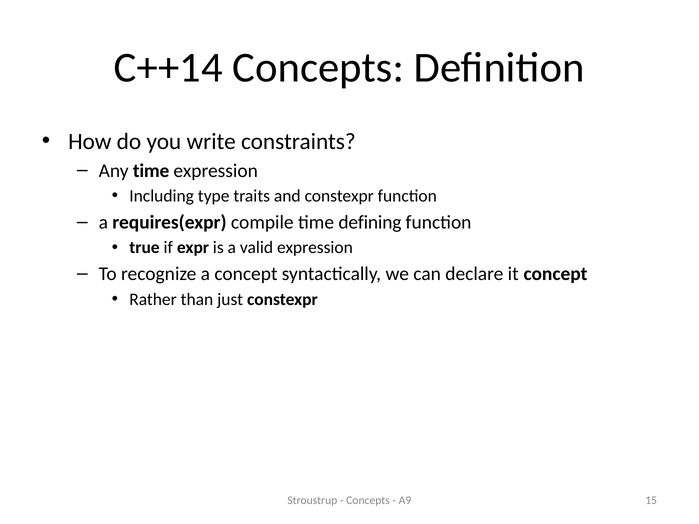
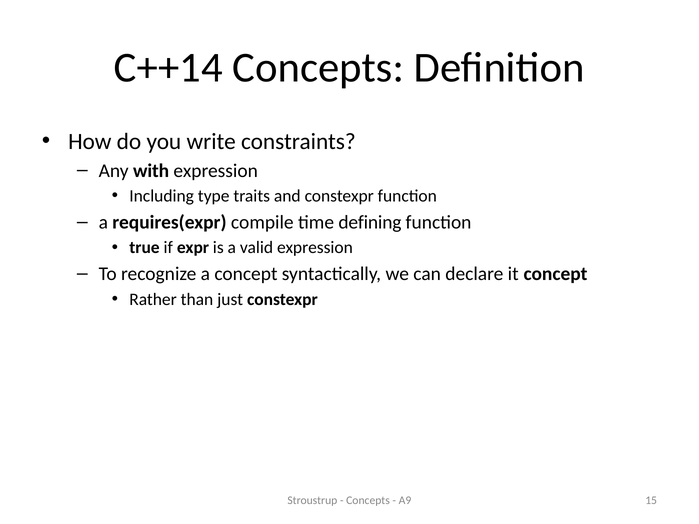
Any time: time -> with (151, 171)
